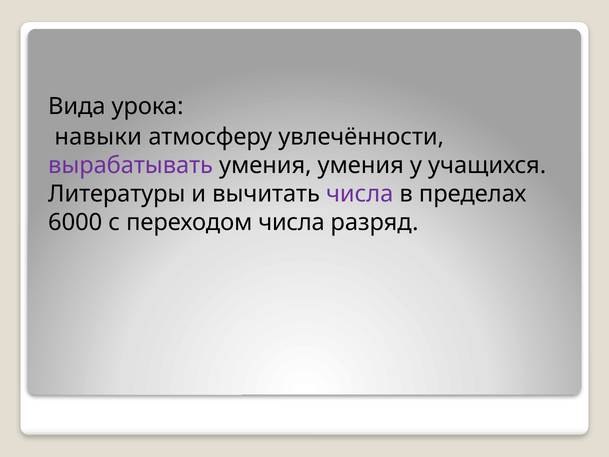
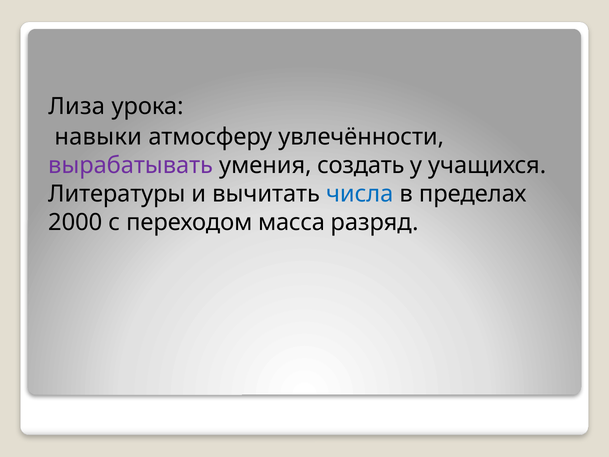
Вида: Вида -> Лиза (77, 106)
умения умения: умения -> создать (361, 165)
числа colour: purple -> blue (360, 194)
6000: 6000 -> 2000 (75, 222)
переходом числа: числа -> масса (292, 222)
